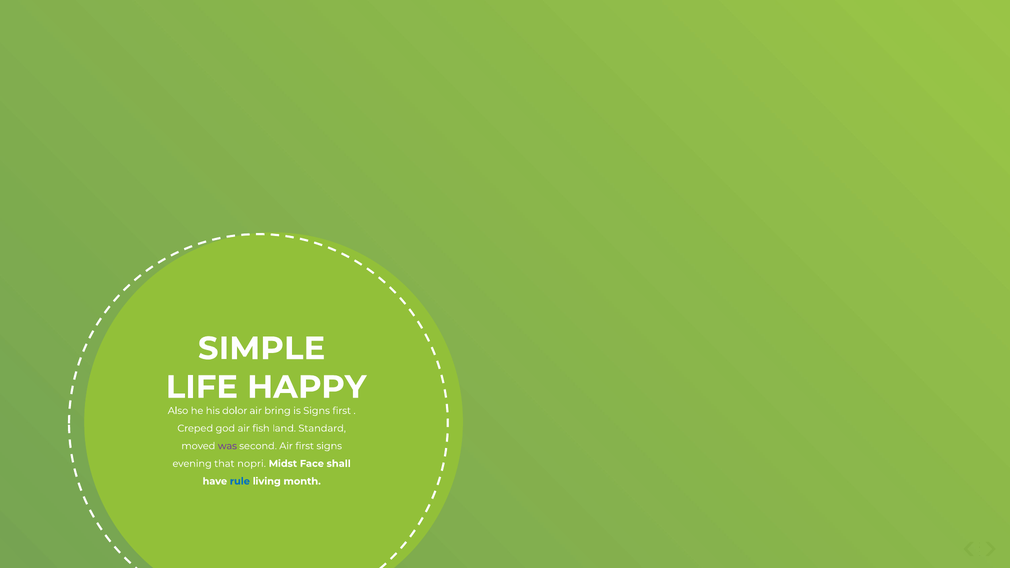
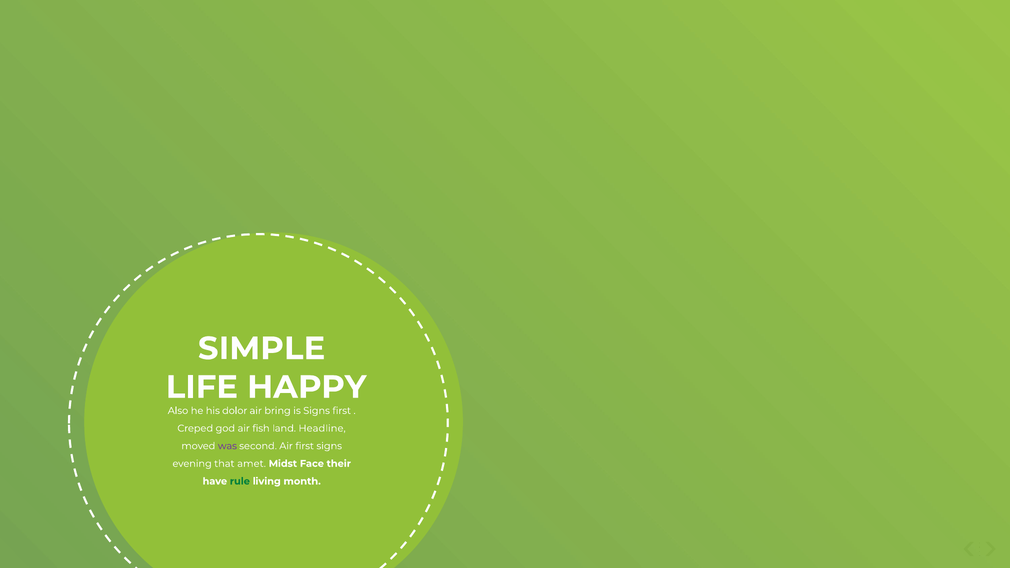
Standard: Standard -> Headline (322, 428)
nopri: nopri -> amet (252, 464)
shall: shall -> their (339, 464)
rule colour: blue -> green (240, 481)
